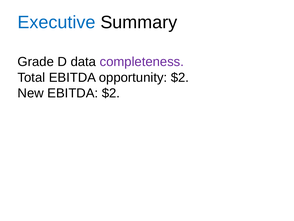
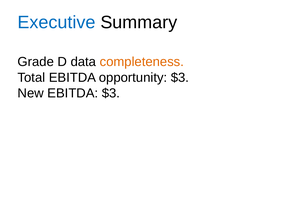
completeness colour: purple -> orange (142, 62)
opportunity $2: $2 -> $3 (180, 77)
EBITDA $2: $2 -> $3 (111, 93)
